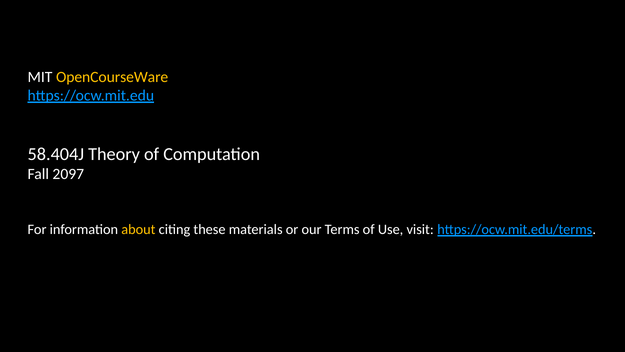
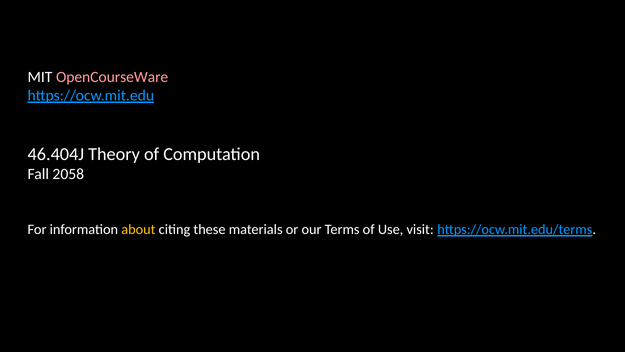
OpenCourseWare colour: yellow -> pink (112, 77)
58.404J: 58.404J -> 46.404J (56, 154)
2097: 2097 -> 2058 (68, 174)
